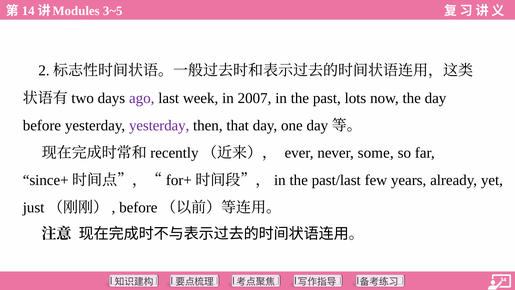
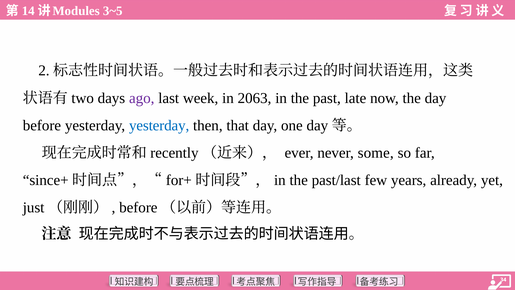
2007: 2007 -> 2063 (255, 98)
lots: lots -> late (355, 98)
yesterday colour: purple -> blue (159, 125)
